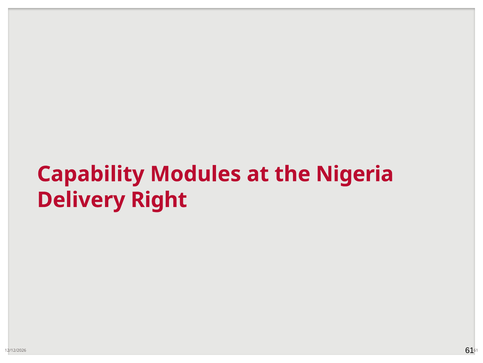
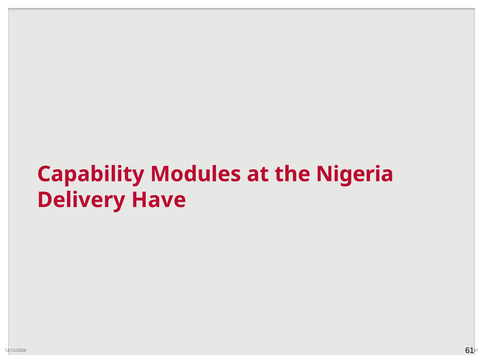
Right: Right -> Have (159, 200)
